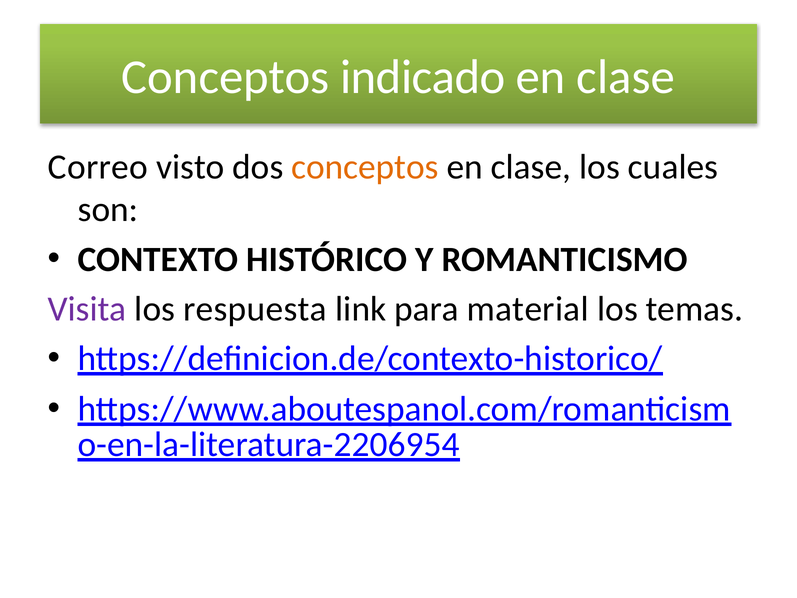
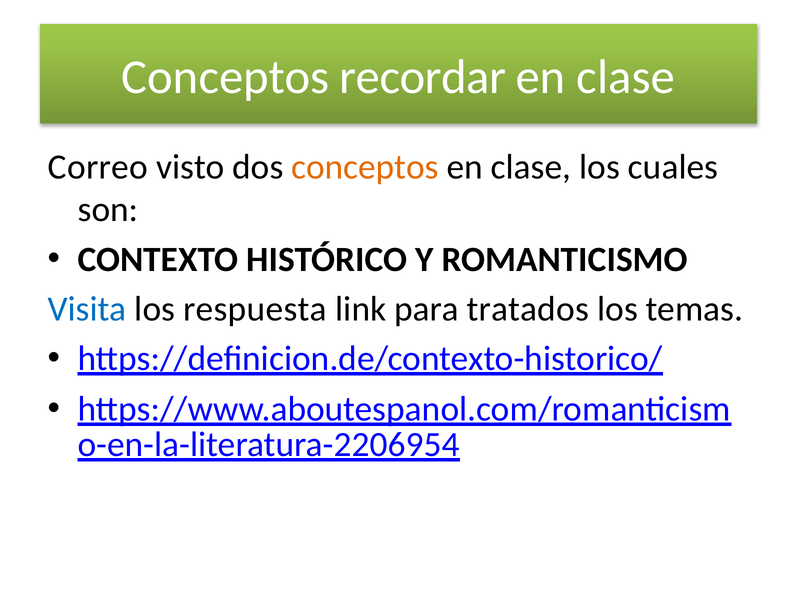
indicado: indicado -> recordar (423, 77)
Visita colour: purple -> blue (87, 309)
material: material -> tratados (528, 309)
